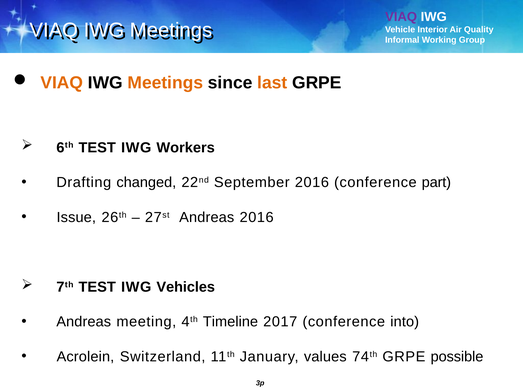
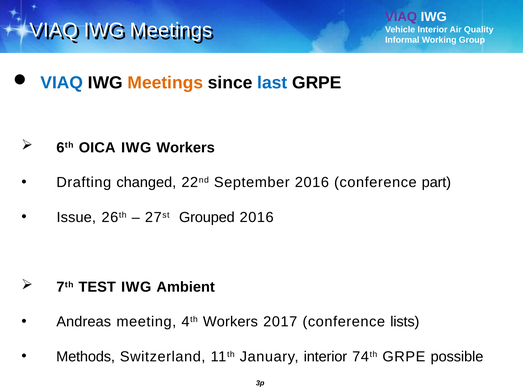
VIAQ colour: orange -> blue (62, 83)
last colour: orange -> blue (272, 83)
6th TEST: TEST -> OICA (97, 148)
27st Andreas: Andreas -> Grouped (207, 217)
Vehicles: Vehicles -> Ambient (186, 287)
4th Timeline: Timeline -> Workers (230, 322)
into: into -> lists (405, 322)
Acrolein: Acrolein -> Methods (86, 357)
January values: values -> interior (325, 357)
